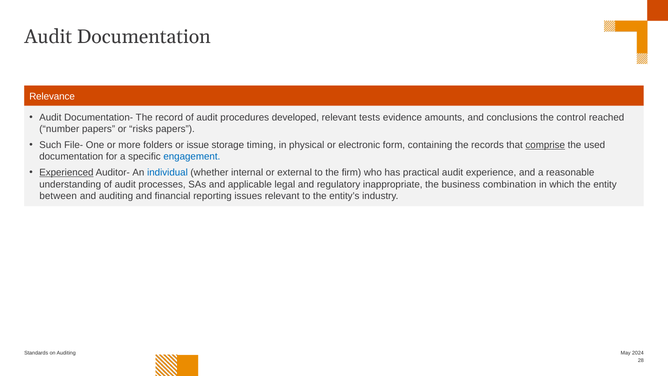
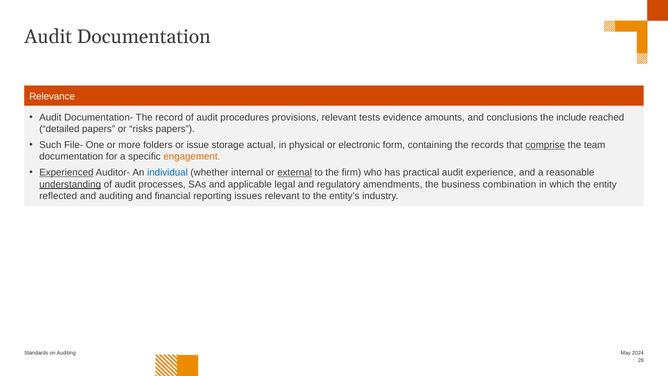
developed: developed -> provisions (295, 117)
control: control -> include (571, 117)
number: number -> detailed (59, 129)
timing: timing -> actual (261, 145)
used: used -> team (595, 145)
engagement colour: blue -> orange (192, 157)
external underline: none -> present (295, 172)
understanding underline: none -> present (70, 184)
inappropriate: inappropriate -> amendments (393, 184)
between: between -> reflected (58, 196)
